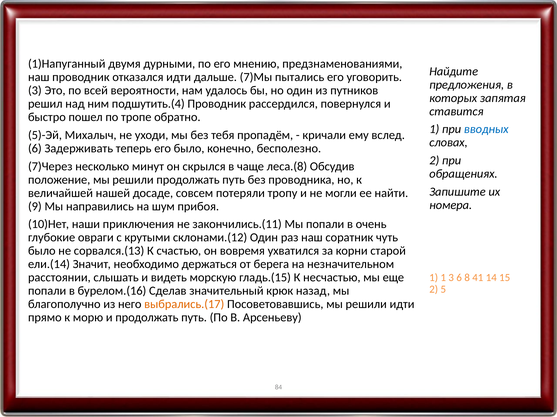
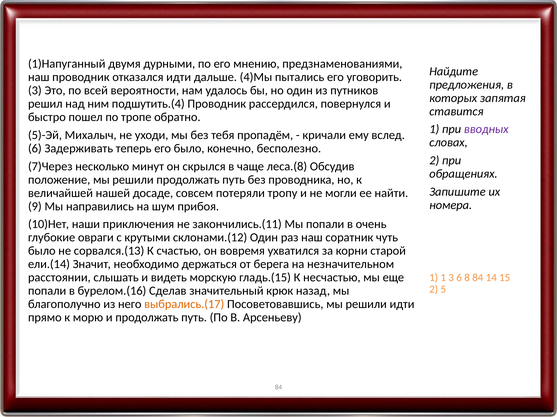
7)Мы: 7)Мы -> 4)Мы (256, 77)
вводных colour: blue -> purple (486, 129)
8 41: 41 -> 84 (478, 278)
